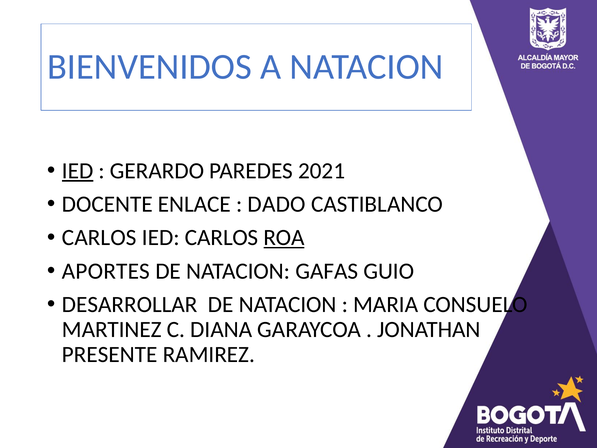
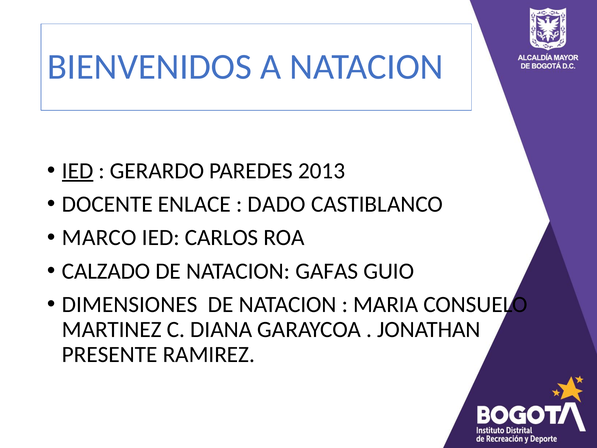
2021: 2021 -> 2013 (322, 171)
CARLOS: CARLOS -> MARCO (99, 238)
ROA underline: present -> none (284, 238)
APORTES: APORTES -> CALZADO (106, 271)
DESARROLLAR: DESARROLLAR -> DIMENSIONES (130, 304)
